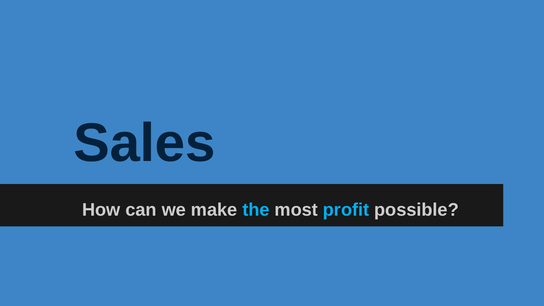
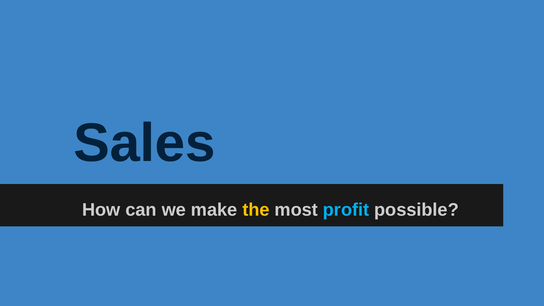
the colour: light blue -> yellow (256, 210)
